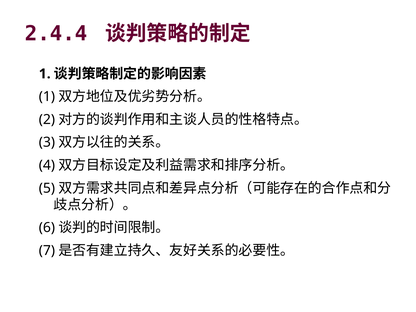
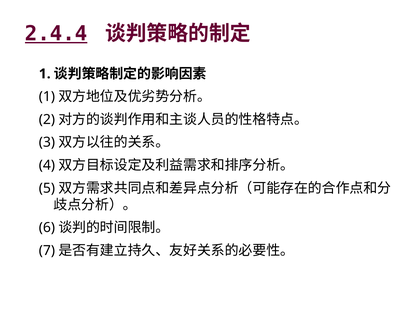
2.4.4 underline: none -> present (56, 34)
